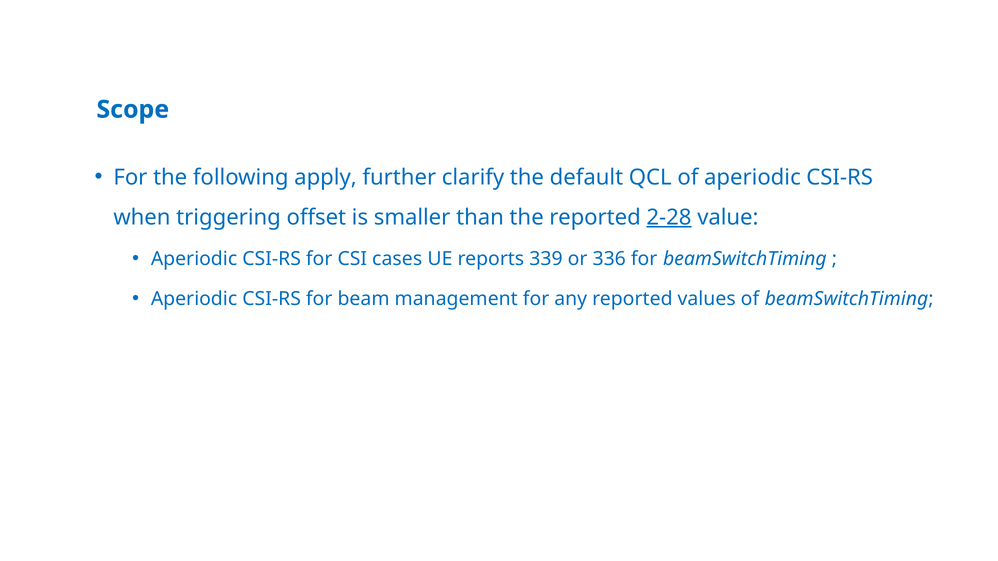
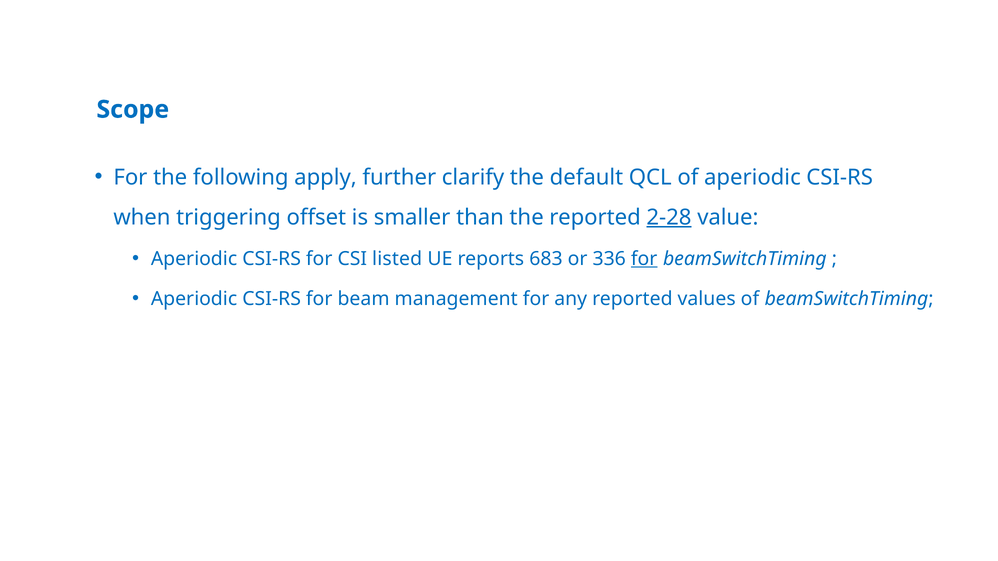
cases: cases -> listed (397, 259)
339: 339 -> 683 (546, 259)
for underline: none -> present (644, 259)
